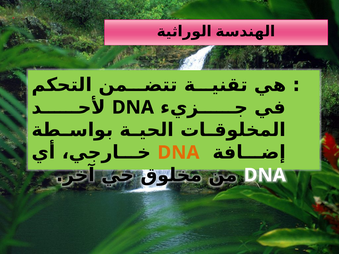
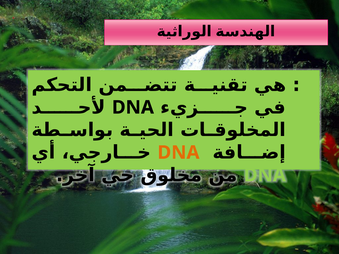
DNA colour: white -> light green (265, 175)
